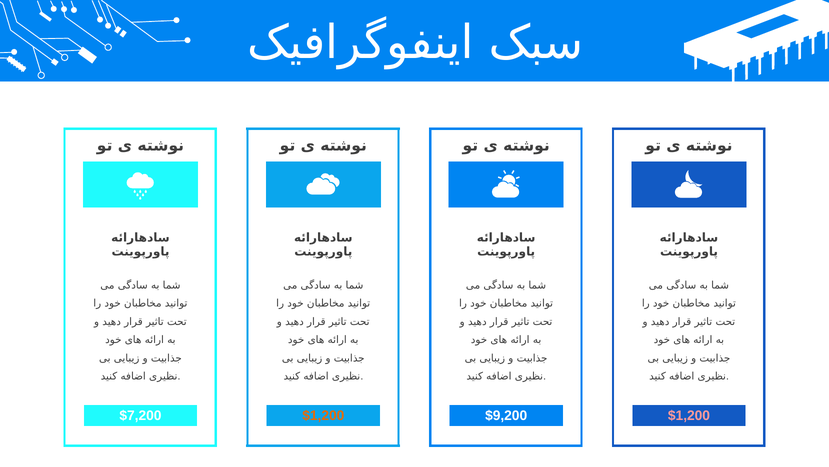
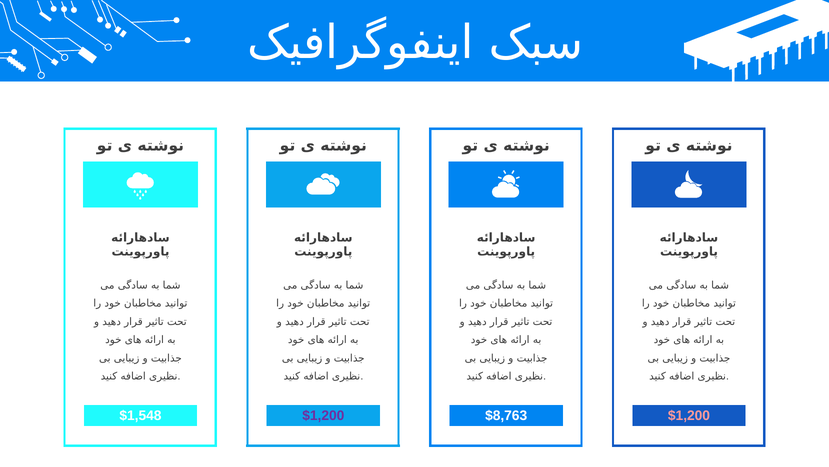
$7,200: $7,200 -> $1,548 (140, 415)
$1,200 colour: orange -> purple (323, 415)
$9,200: $9,200 -> $8,763 (506, 415)
